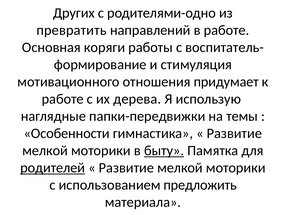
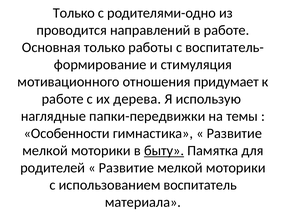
Других: Других -> Только (74, 13)
превратить: превратить -> проводится (72, 30)
Основная коряги: коряги -> только (105, 47)
родителей underline: present -> none (53, 167)
предложить: предложить -> воспитатель (200, 185)
